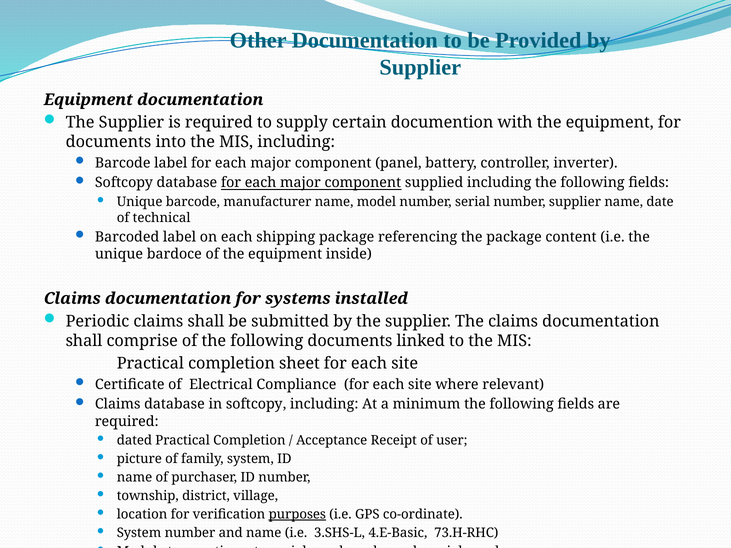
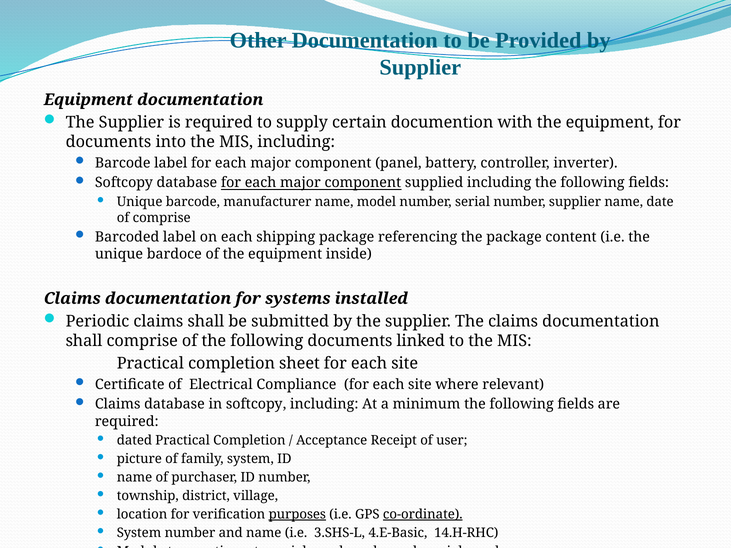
of technical: technical -> comprise (162, 218)
co-ordinate underline: none -> present (423, 515)
73.H-RHC: 73.H-RHC -> 14.H-RHC (466, 533)
